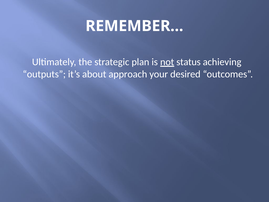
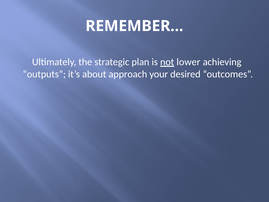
status: status -> lower (188, 62)
